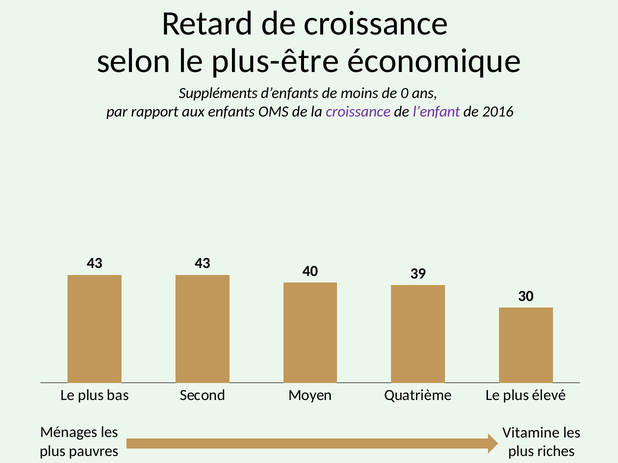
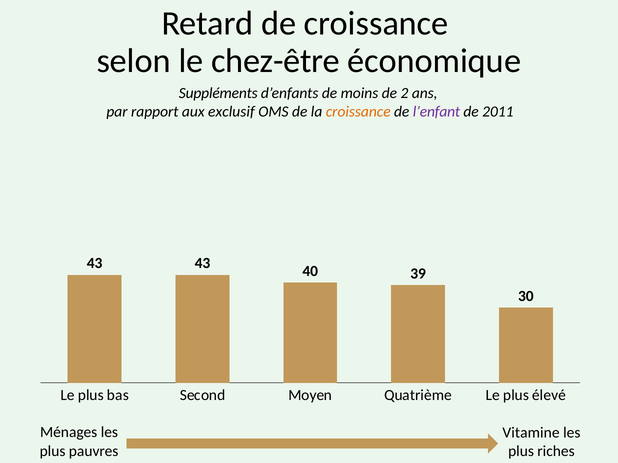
plus-être: plus-être -> chez-être (276, 61)
0: 0 -> 2 (404, 93)
enfants: enfants -> exclusif (231, 112)
croissance colour: purple -> orange (358, 112)
2016: 2016 -> 2011 (498, 112)
